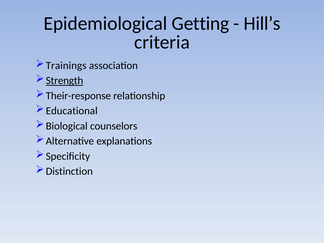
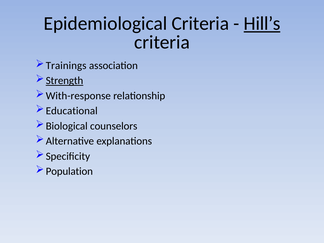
Epidemiological Getting: Getting -> Criteria (200, 24)
Hill’s underline: none -> present (262, 24)
Their-response: Their-response -> With-response (78, 96)
Distinction: Distinction -> Population (69, 171)
